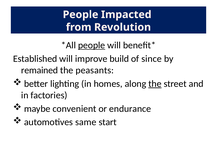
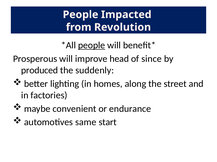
Established: Established -> Prosperous (35, 59)
build: build -> head (119, 59)
remained: remained -> produced (40, 71)
peasants: peasants -> suddenly (95, 71)
the underline: present -> none (155, 84)
